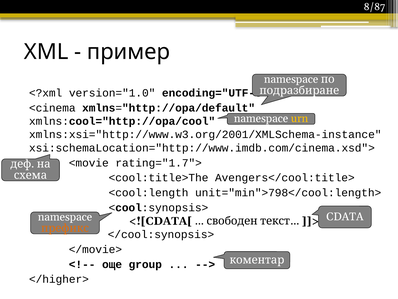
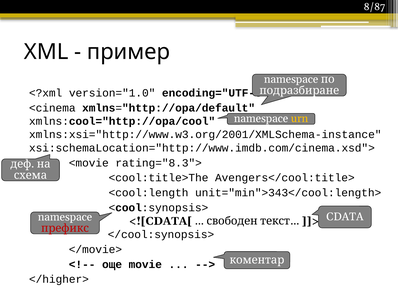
rating="1.7">: rating="1.7"> -> rating="8.3"> (159, 163)
unit="min">798</cool:length>: unit="min">798</cool:length> -> unit="min">343</cool:length> (288, 192)
префикс colour: orange -> red (65, 228)
group: group -> movie (145, 264)
